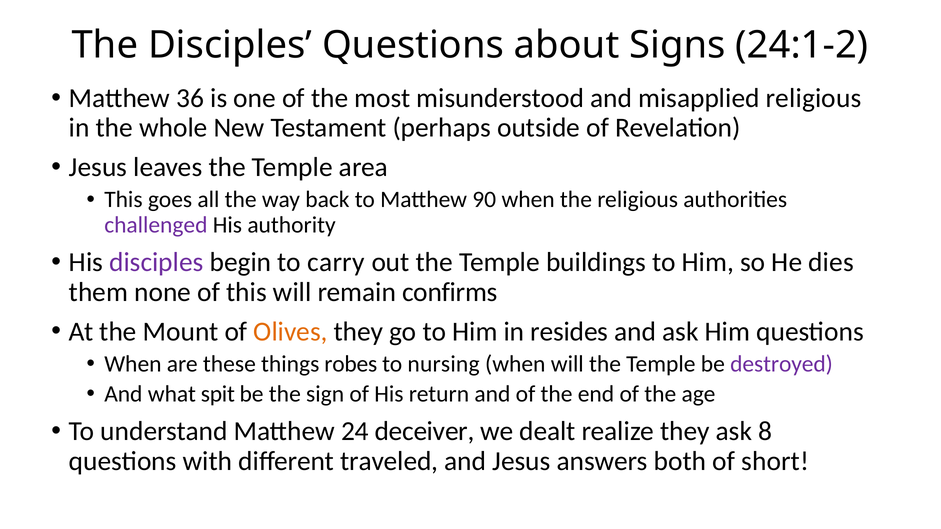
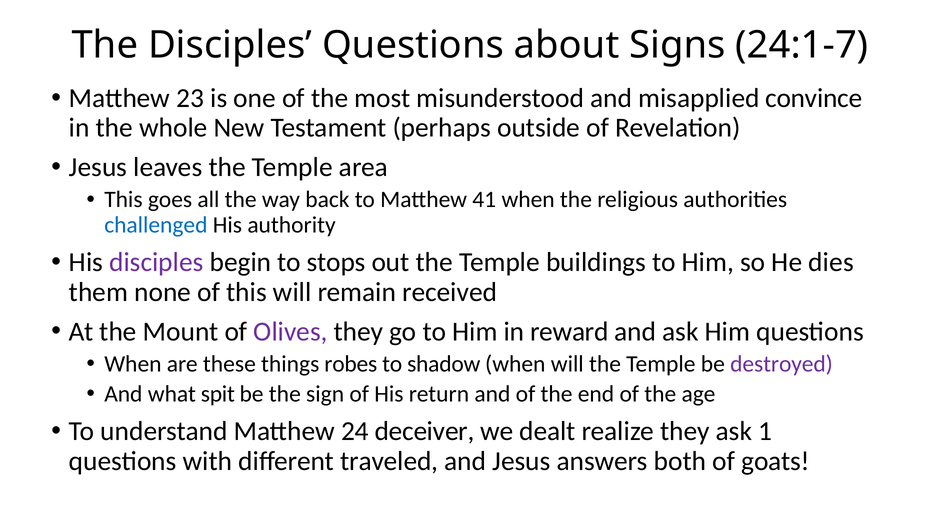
24:1-2: 24:1-2 -> 24:1-7 (802, 45)
36: 36 -> 23 (190, 98)
misapplied religious: religious -> convince (814, 98)
90: 90 -> 41 (484, 200)
challenged colour: purple -> blue (156, 225)
carry: carry -> stops (336, 263)
confirms: confirms -> received (450, 292)
Olives colour: orange -> purple (291, 332)
resides: resides -> reward (569, 332)
nursing: nursing -> shadow (444, 364)
8: 8 -> 1 (765, 432)
short: short -> goats (775, 461)
